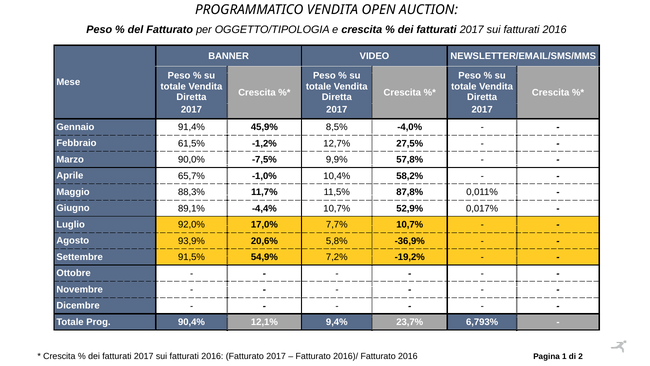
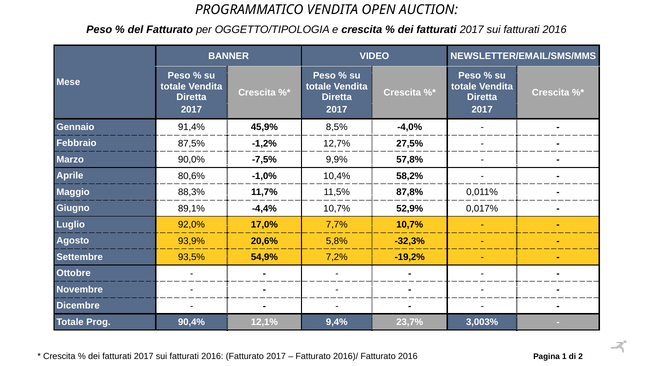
61,5%: 61,5% -> 87,5% (191, 143)
65,7%: 65,7% -> 80,6% (191, 176)
-36,9%: -36,9% -> -32,3% (410, 241)
91,5%: 91,5% -> 93,5% (191, 257)
6,793%: 6,793% -> 3,003% (482, 322)
